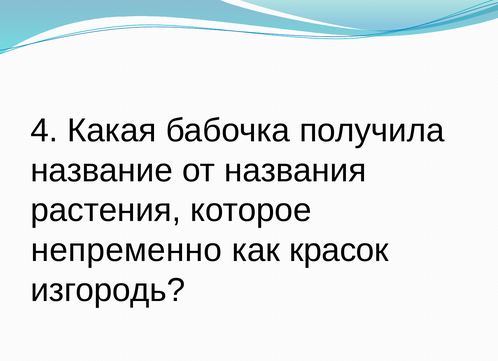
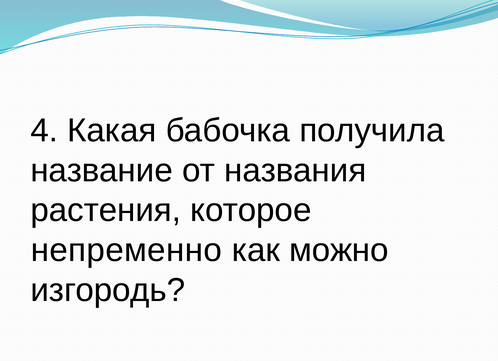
красок: красок -> можно (339, 250)
